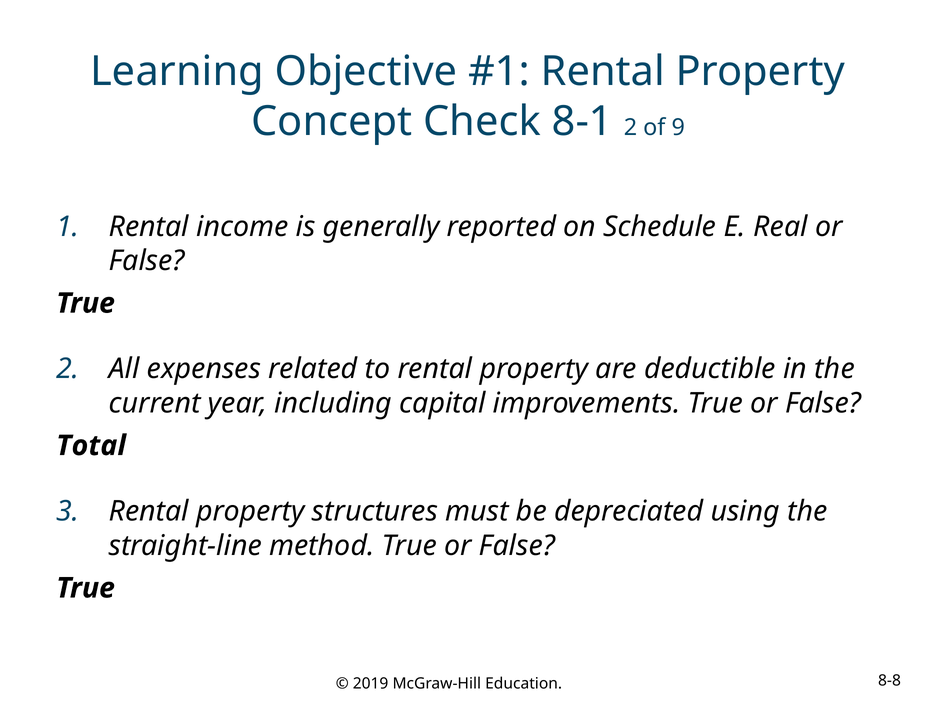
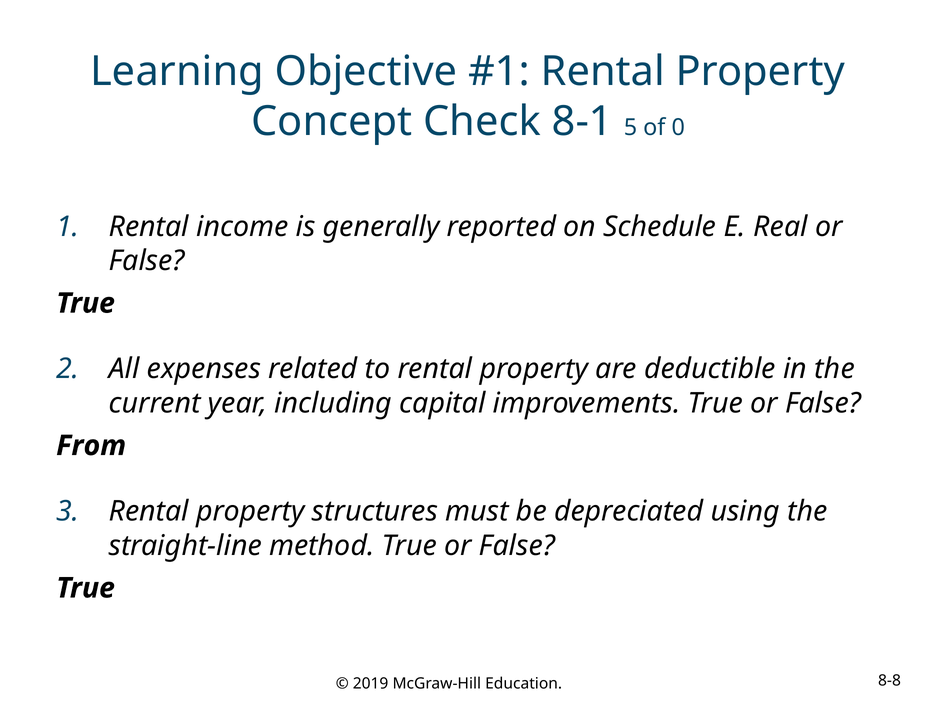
8-1 2: 2 -> 5 (631, 127)
9: 9 -> 0 (678, 127)
Total: Total -> From (91, 446)
